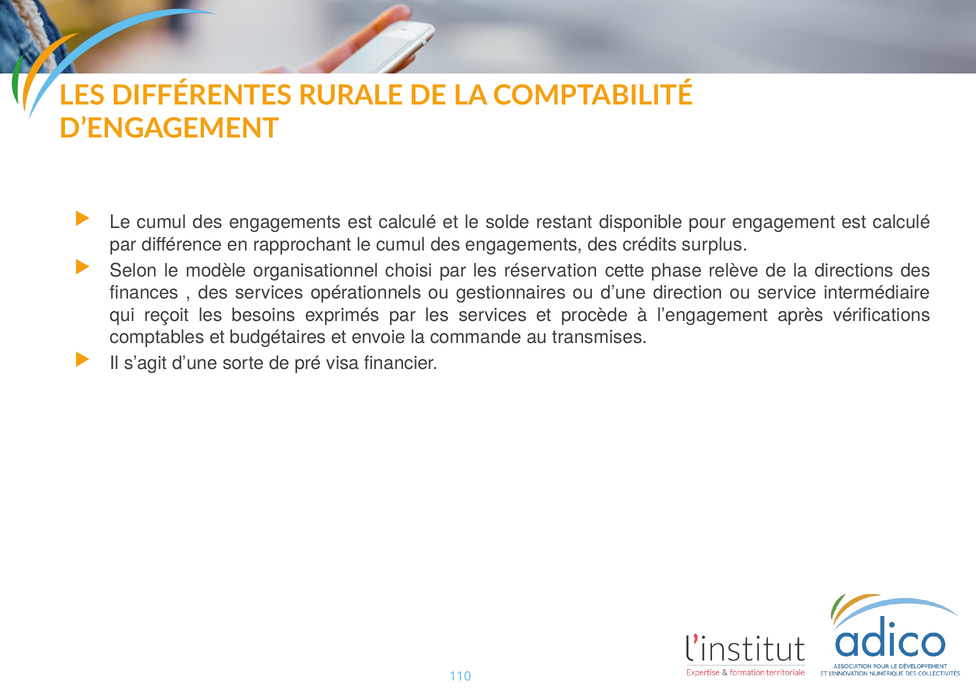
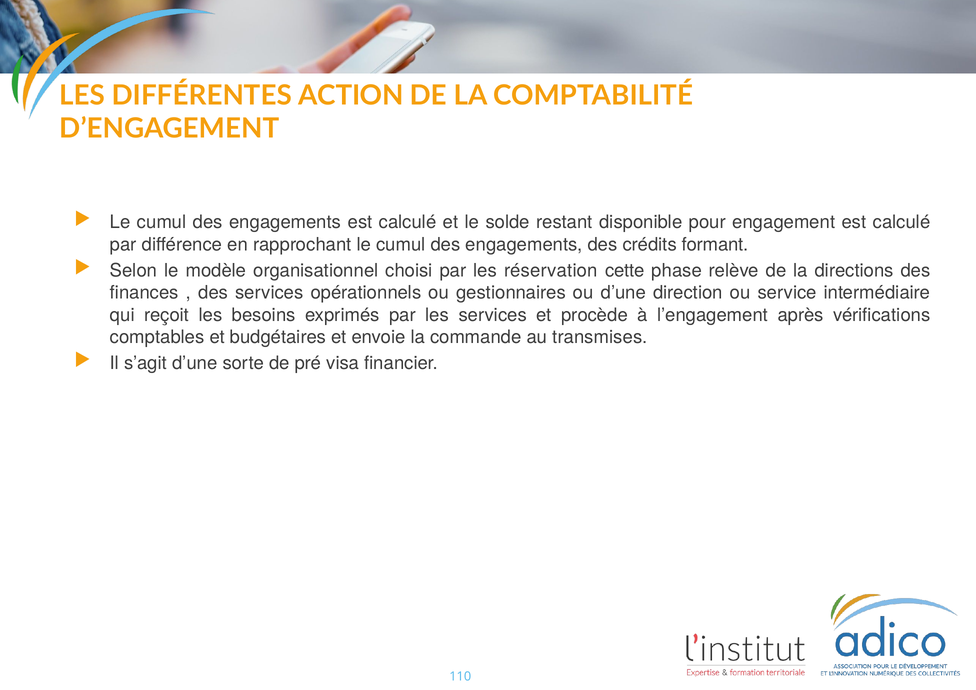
RURALE: RURALE -> ACTION (351, 95)
surplus: surplus -> formant (715, 245)
